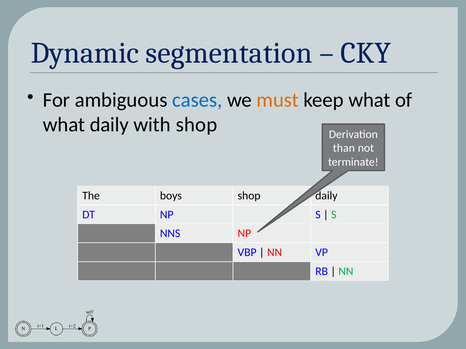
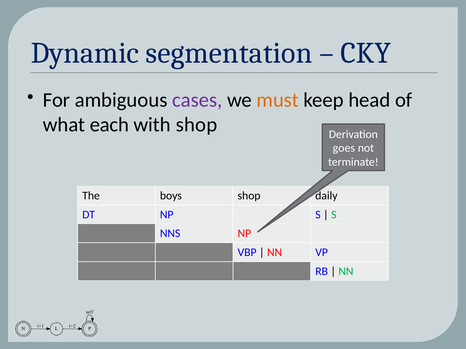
cases colour: blue -> purple (197, 100)
keep what: what -> head (369, 100)
what daily: daily -> each (109, 125)
than: than -> goes (344, 148)
